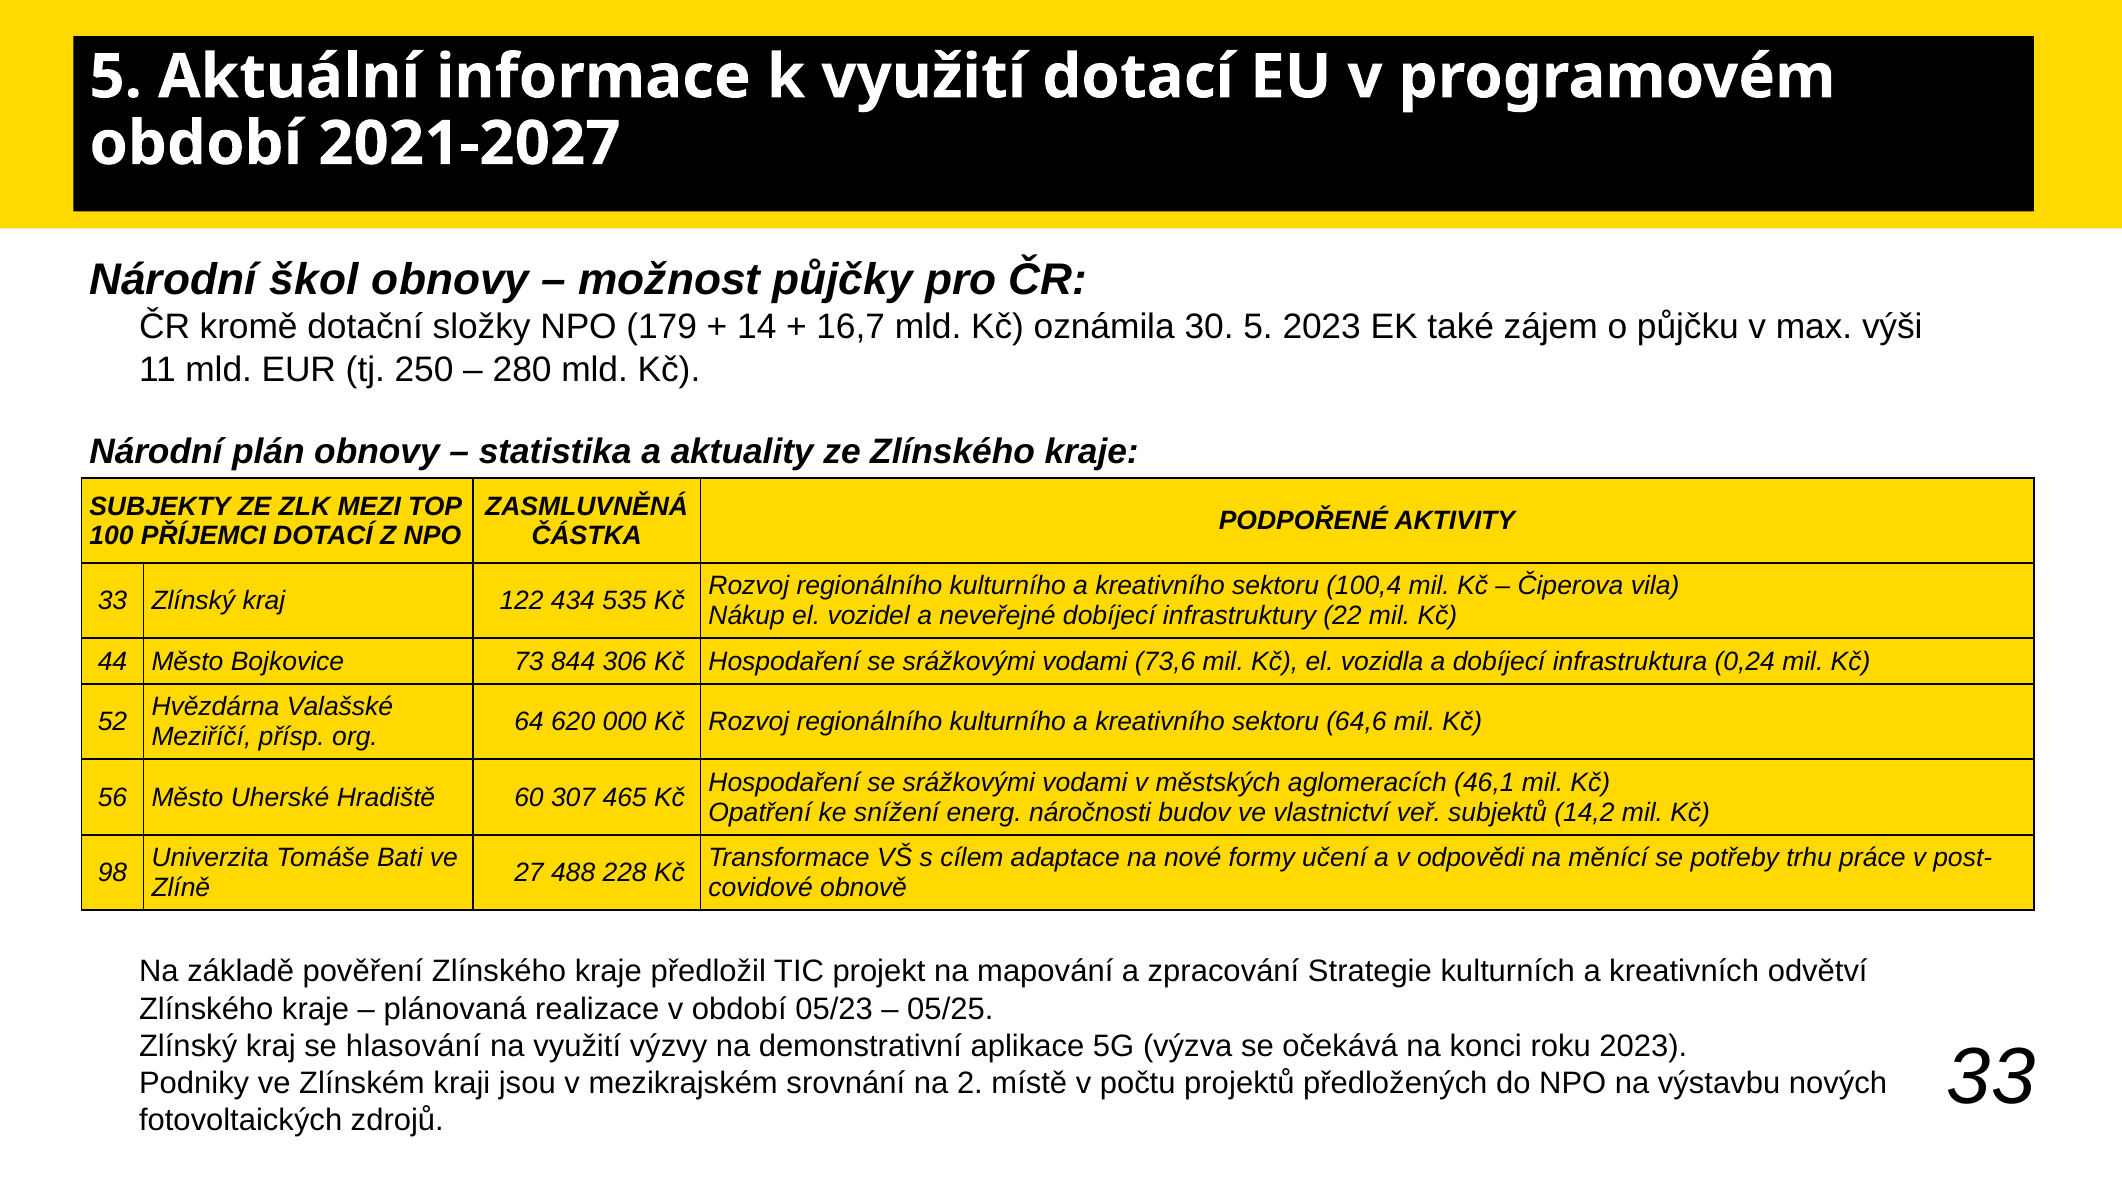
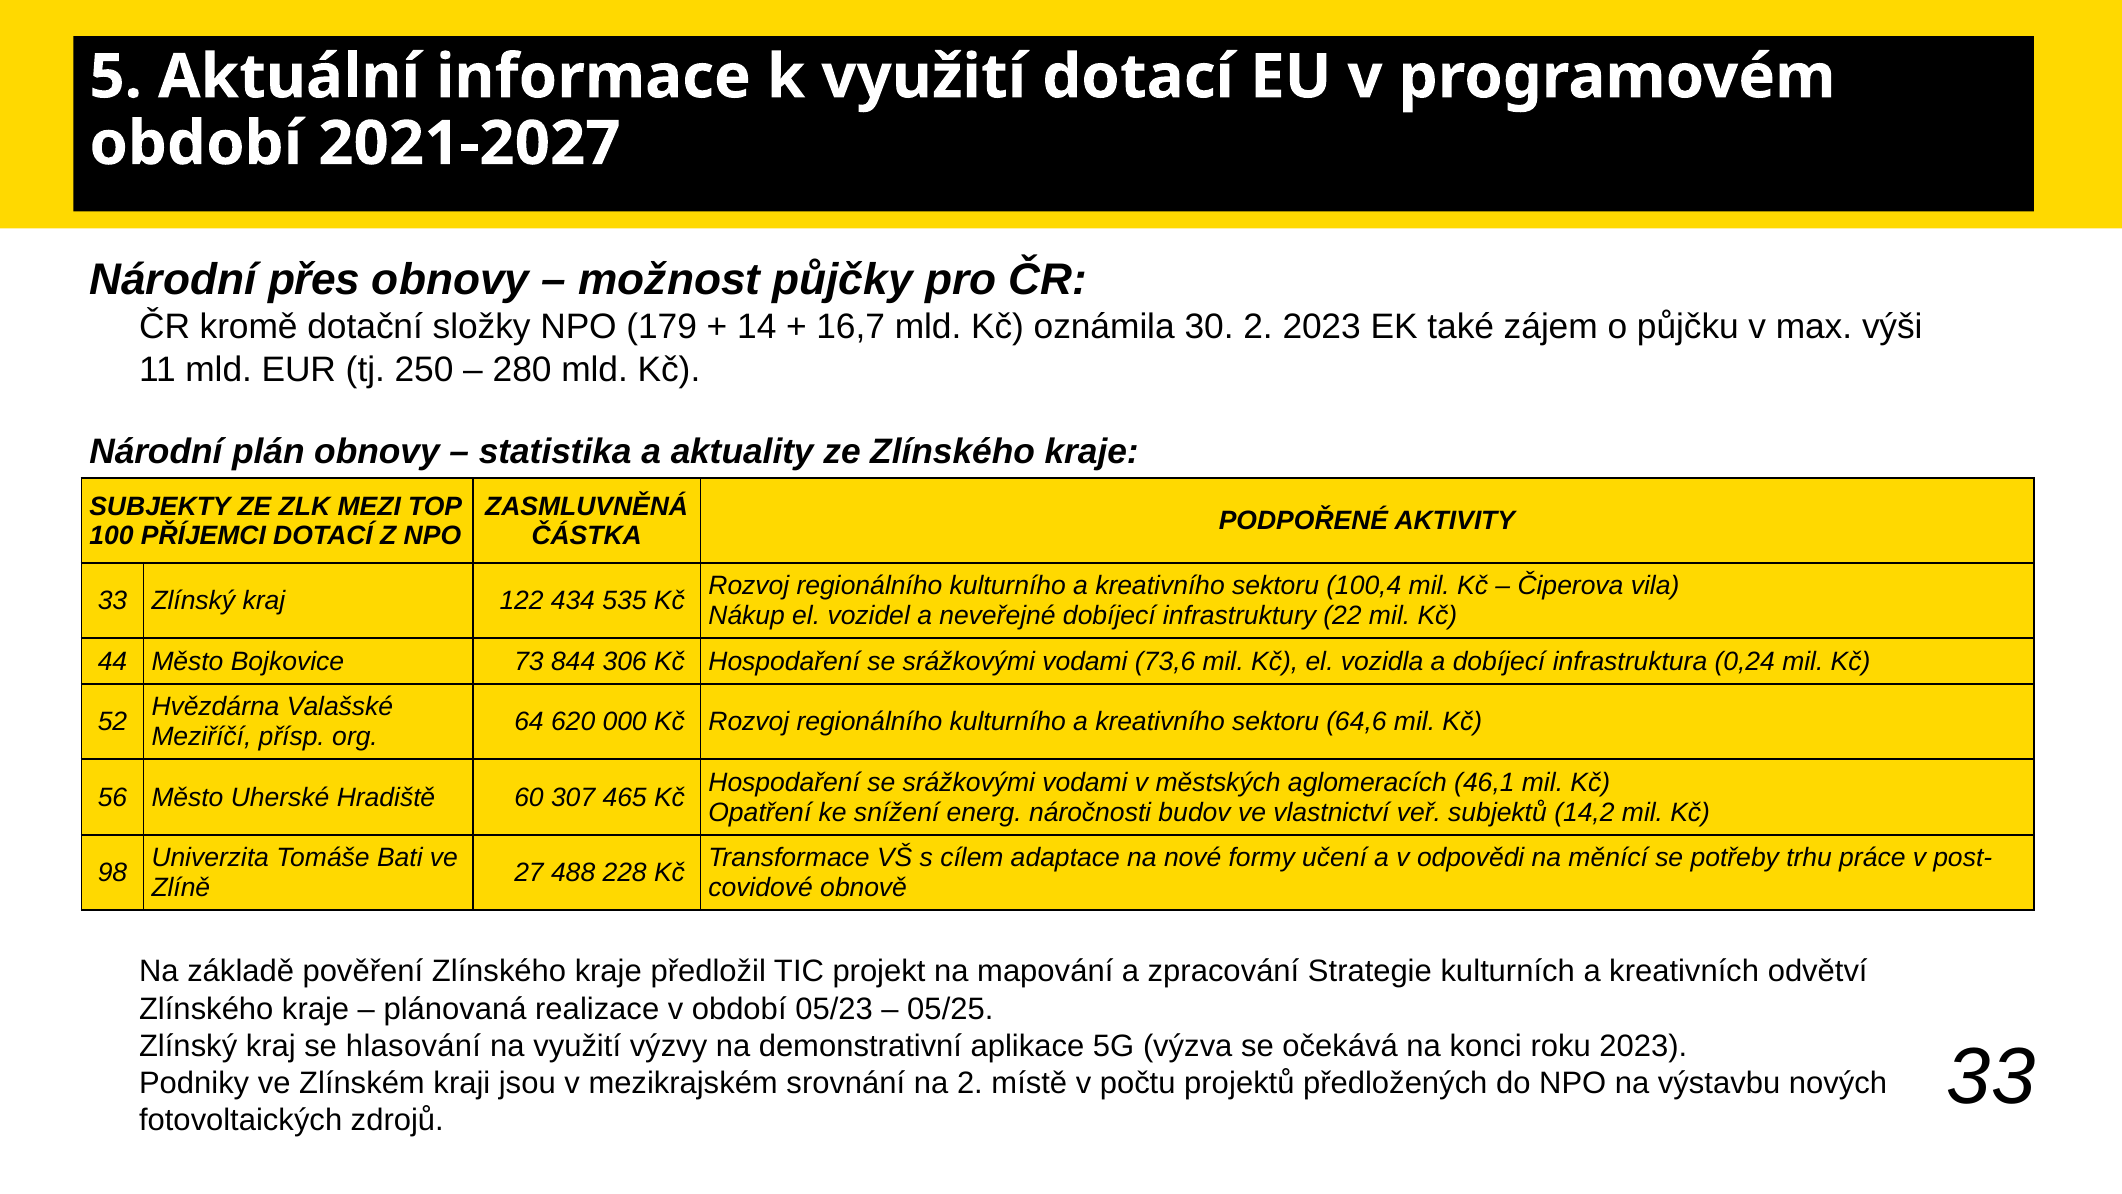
škol: škol -> přes (314, 280)
30 5: 5 -> 2 (1258, 327)
